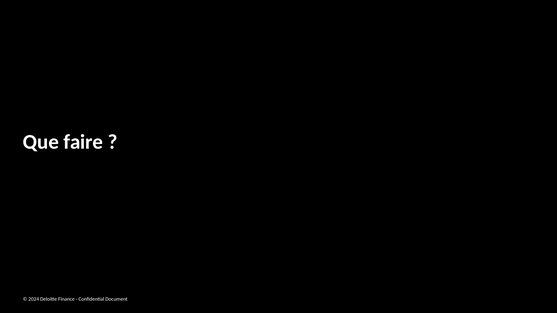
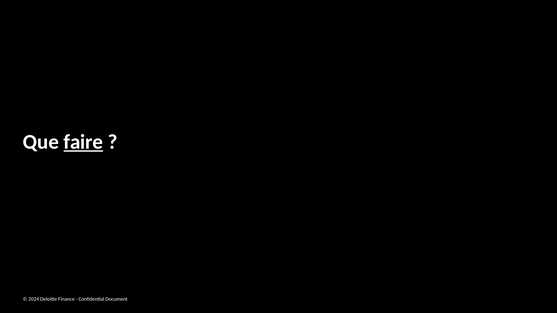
faire underline: none -> present (83, 142)
